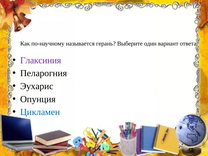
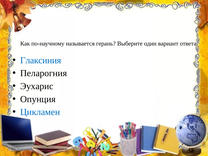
Глаксиния colour: purple -> blue (41, 60)
